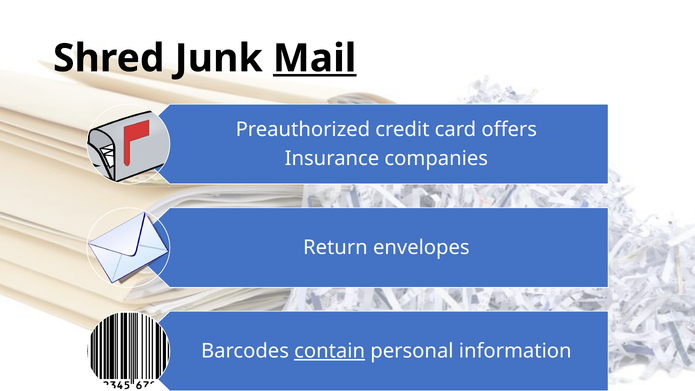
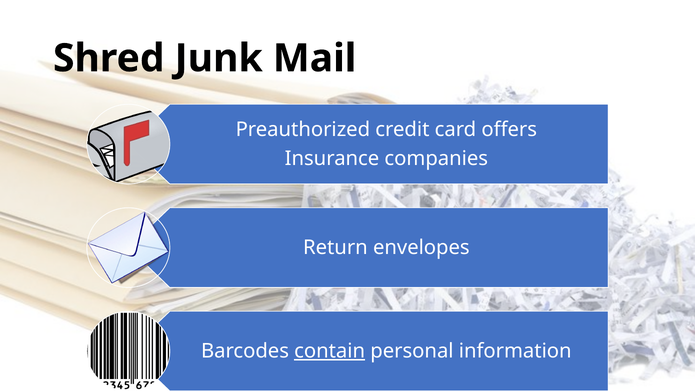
Mail underline: present -> none (315, 58)
